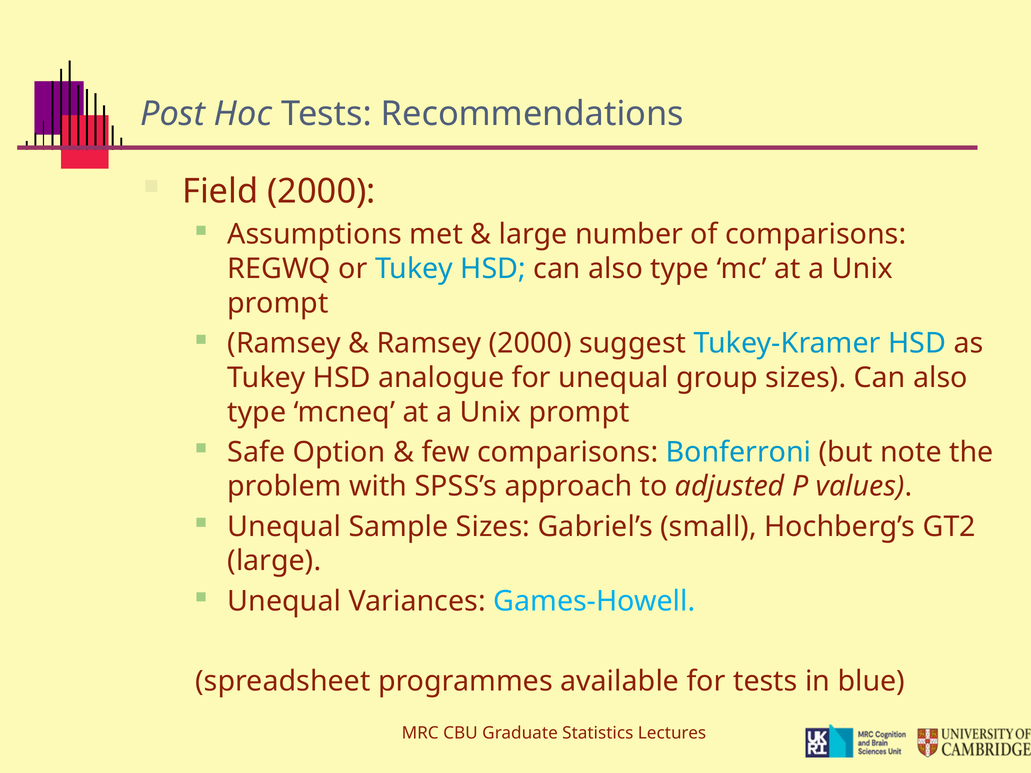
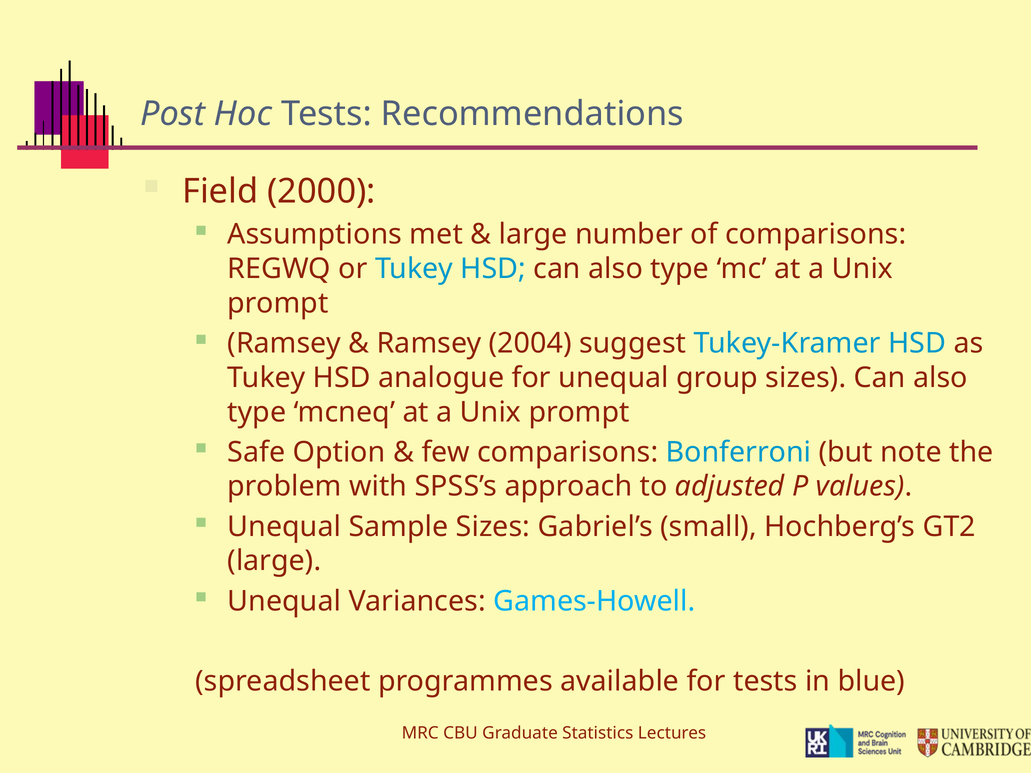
Ramsey 2000: 2000 -> 2004 (530, 343)
